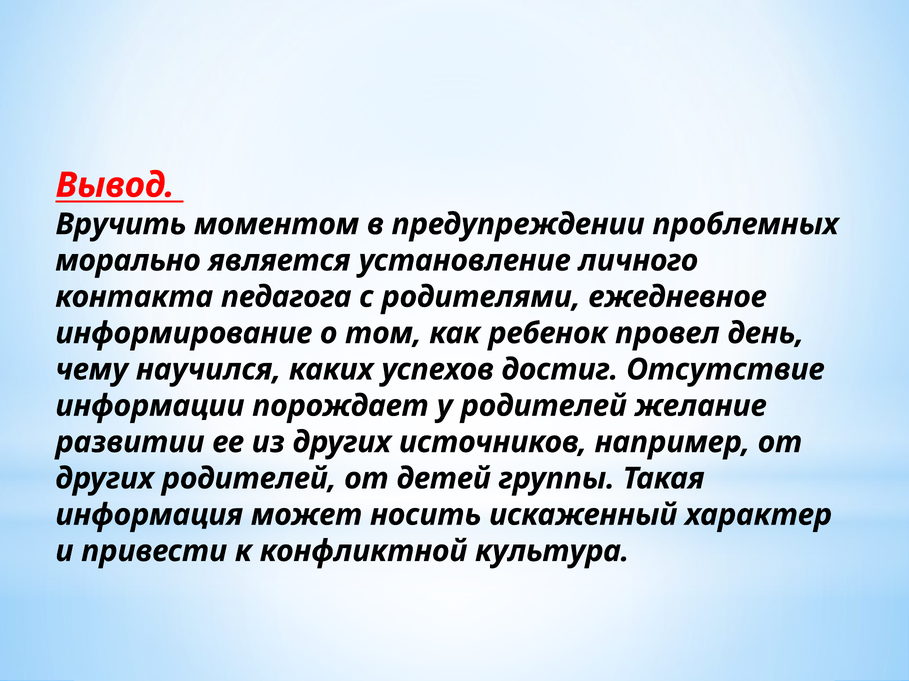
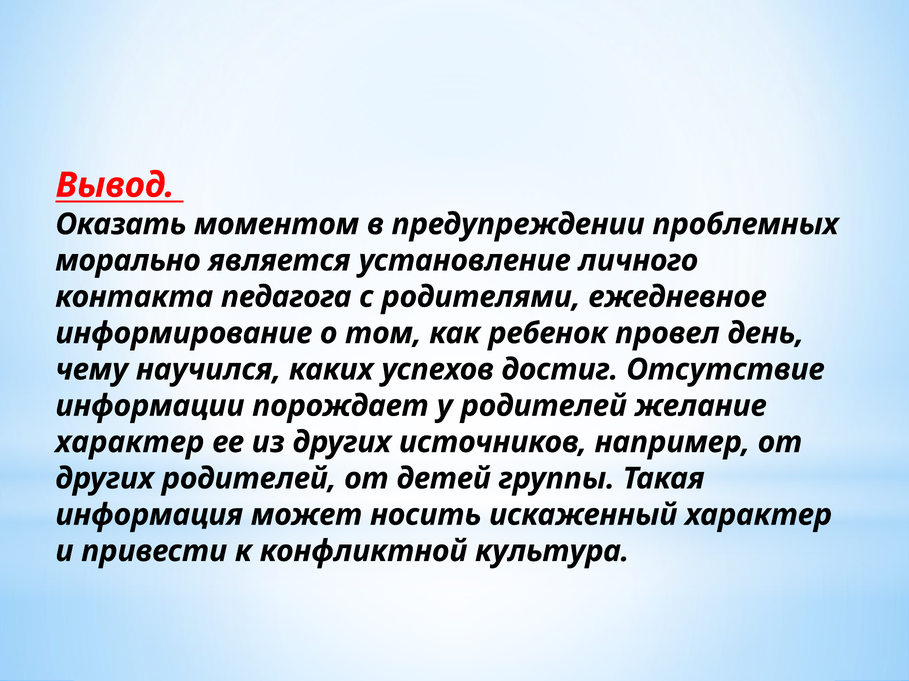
Вручить: Вручить -> Оказать (121, 224)
развитии: развитии -> характер (130, 443)
